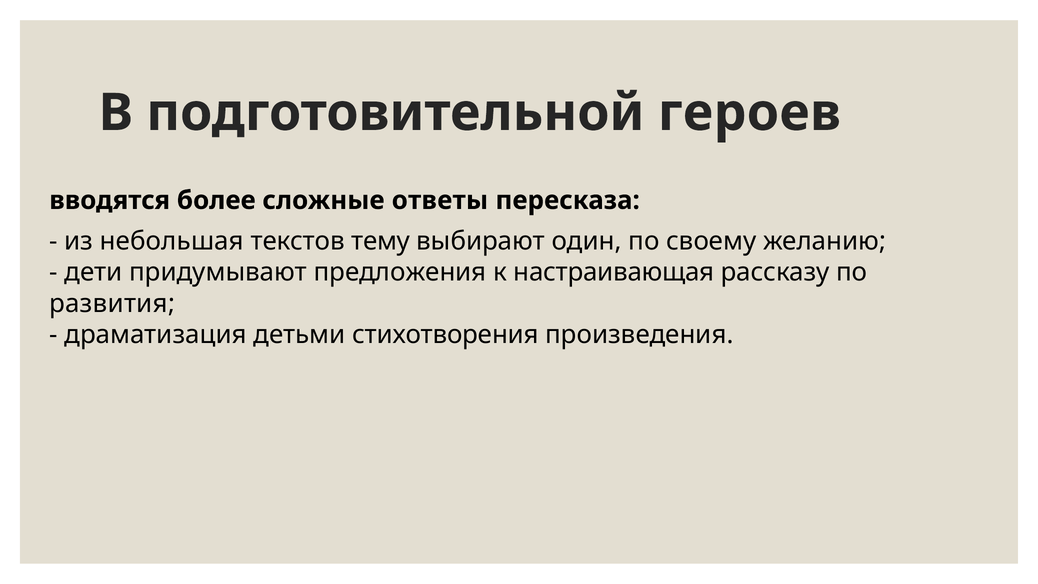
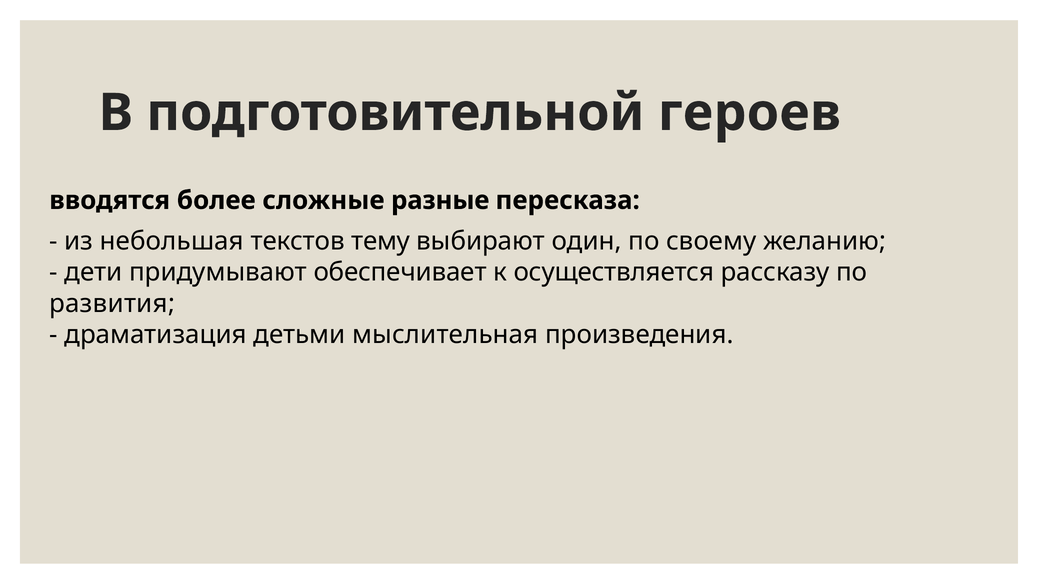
ответы: ответы -> разные (440, 200)
предложения: предложения -> обеспечивает (400, 272)
настраивающая: настраивающая -> осуществляется (614, 272)
стихотворения: стихотворения -> мыслительная (445, 335)
